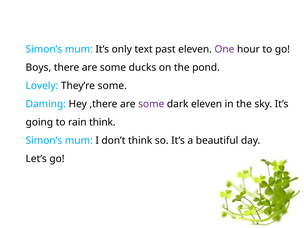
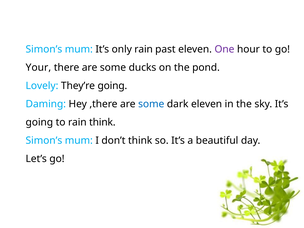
only text: text -> rain (144, 49)
Boys: Boys -> Your (38, 68)
They’re some: some -> going (112, 86)
some colour: purple -> blue (151, 104)
